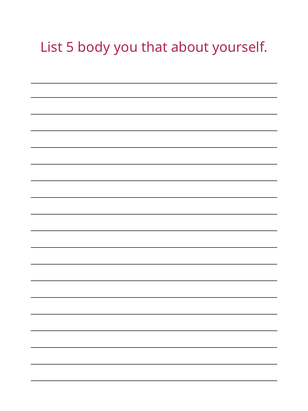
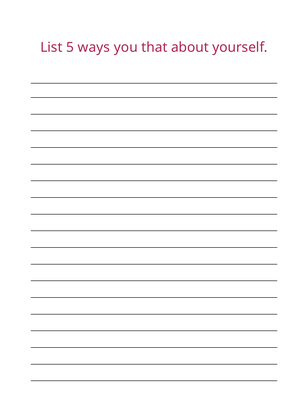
body: body -> ways (94, 47)
